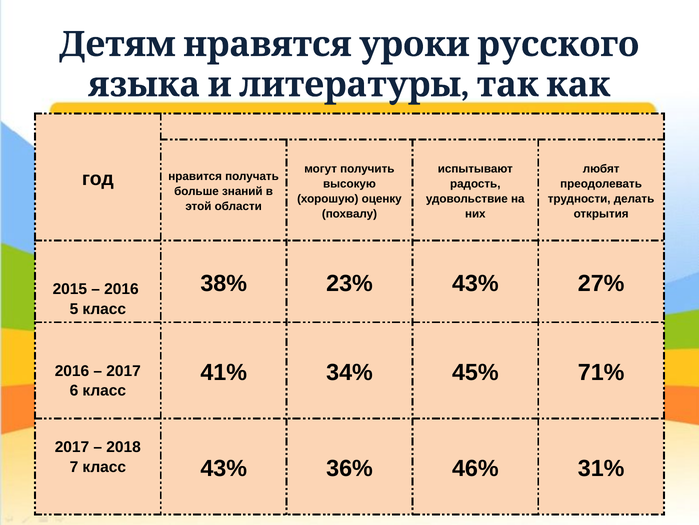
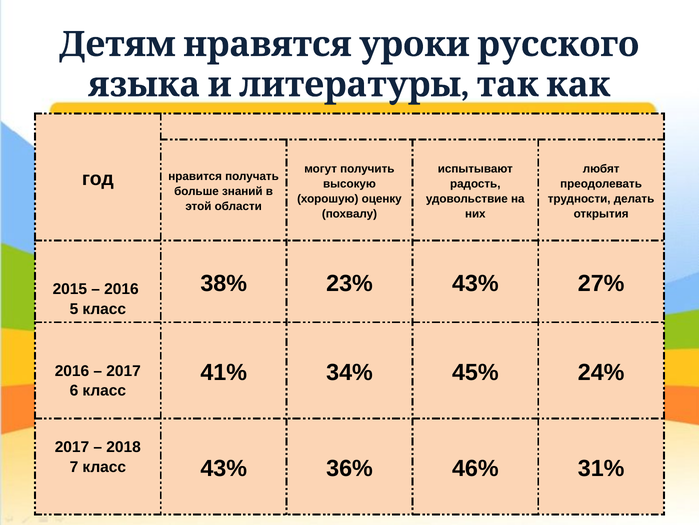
71%: 71% -> 24% (601, 372)
